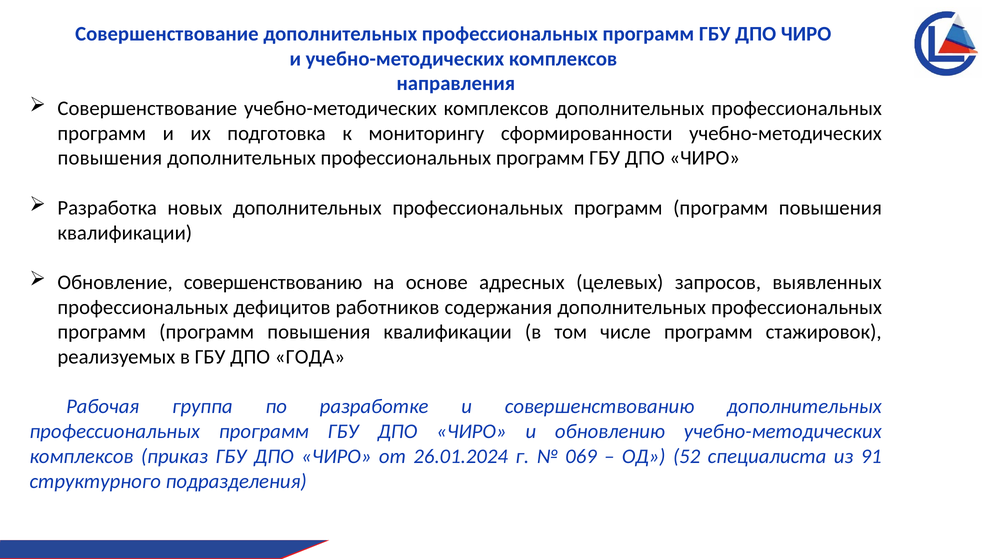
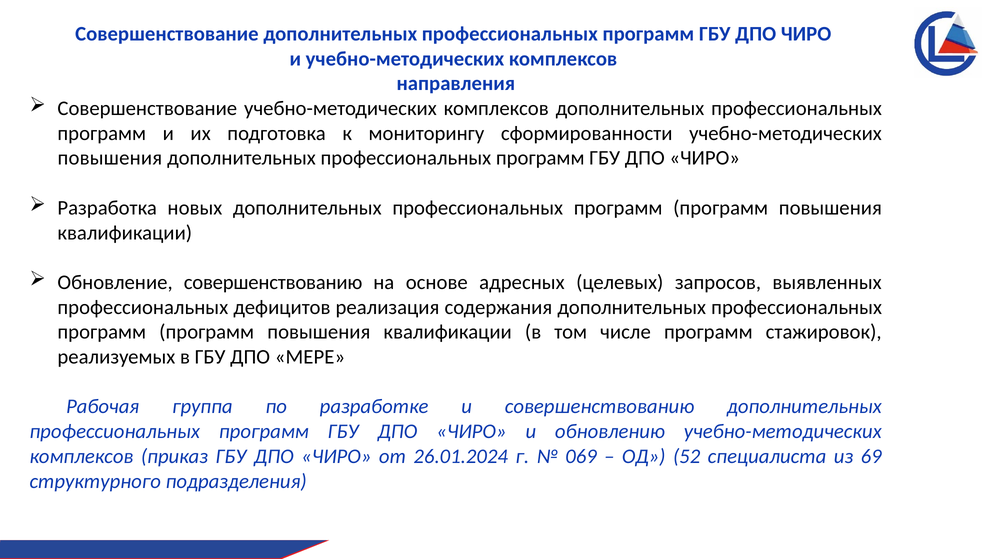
работников: работников -> реализация (387, 307)
ГОДА: ГОДА -> МЕРЕ (310, 357)
91: 91 -> 69 (871, 456)
